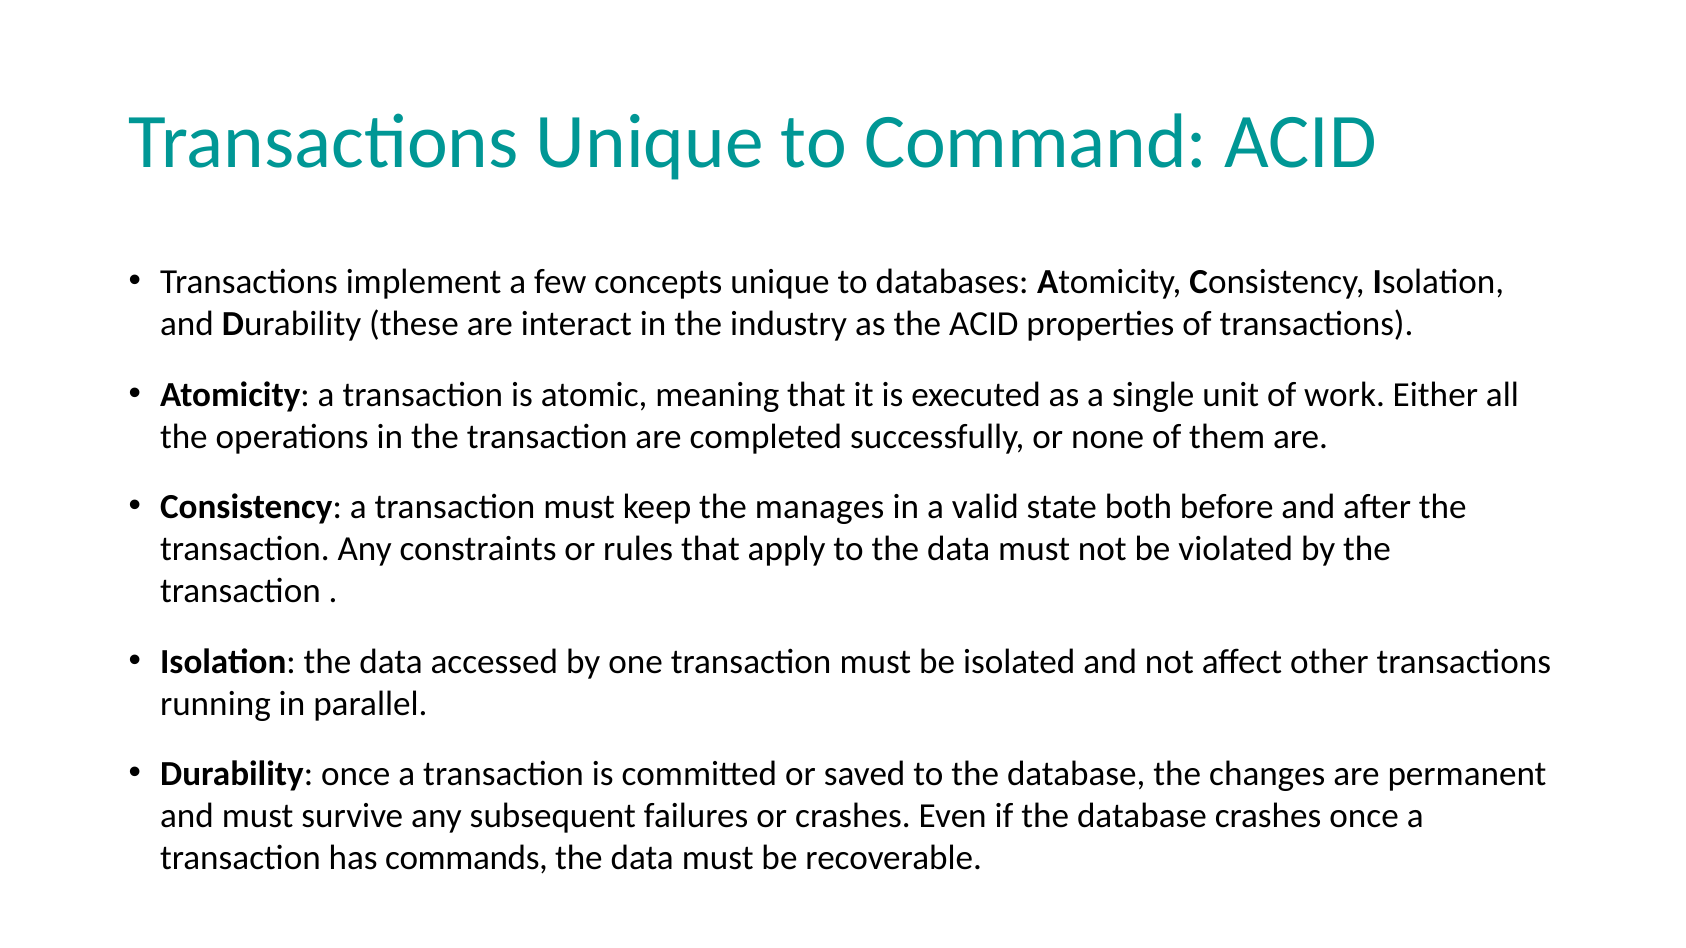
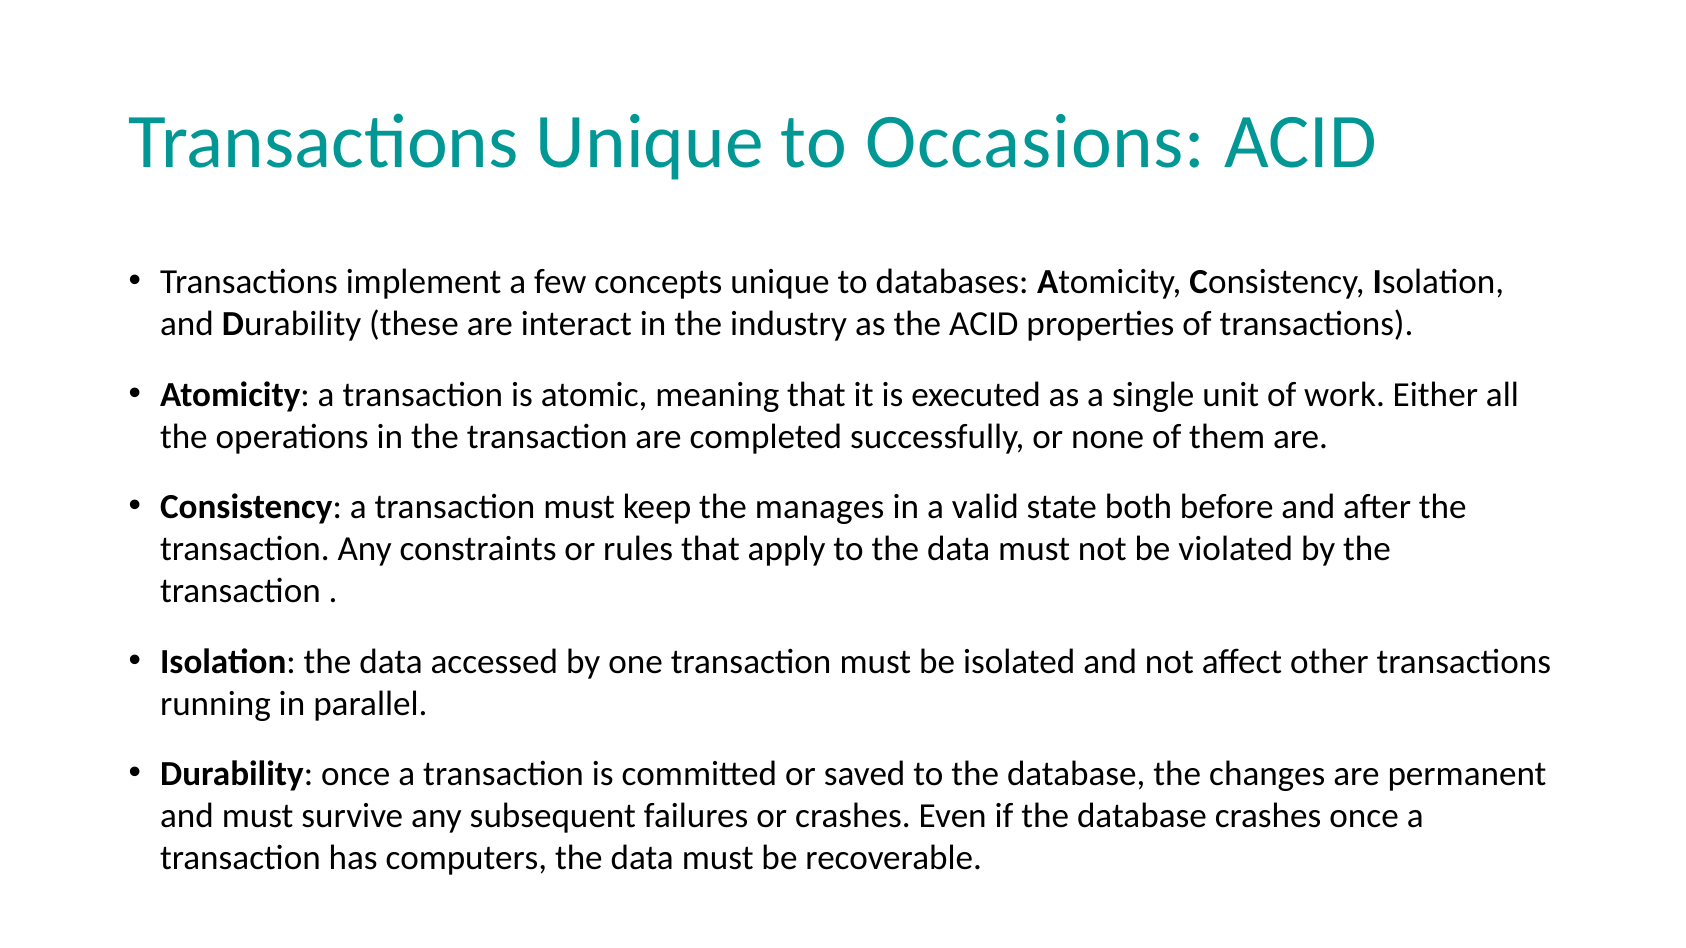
Command: Command -> Occasions (1035, 142)
commands: commands -> computers (466, 859)
